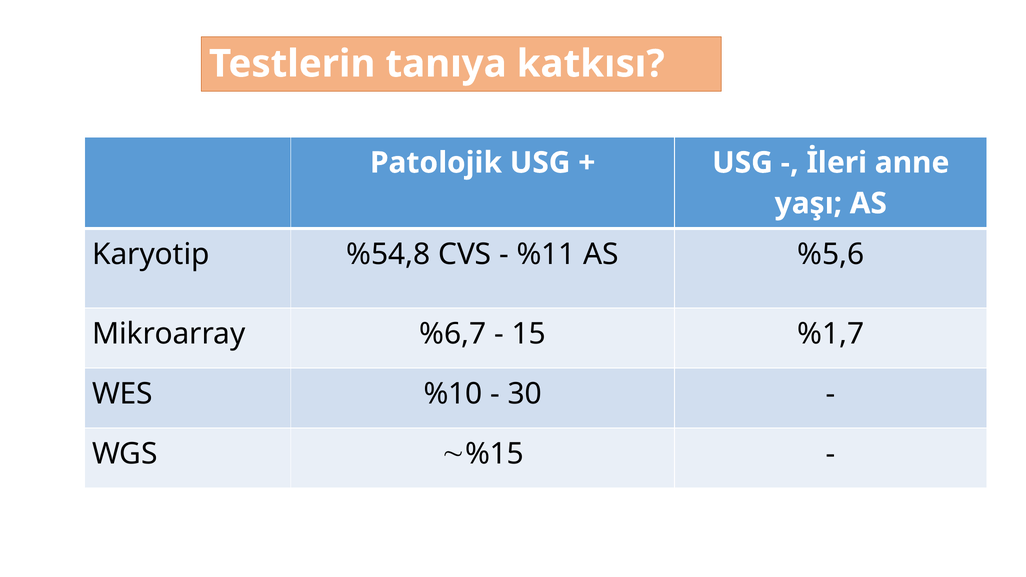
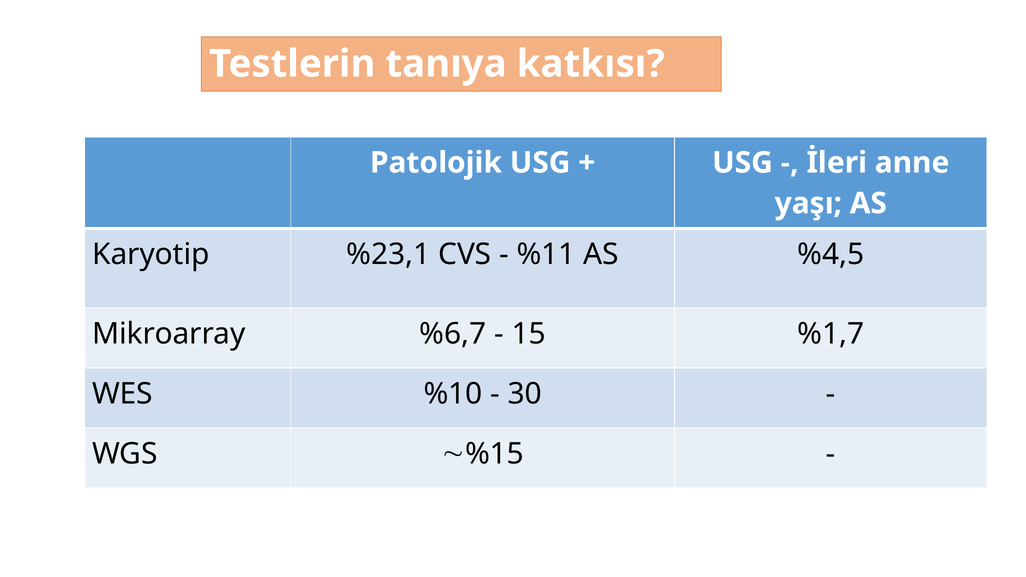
%54,8: %54,8 -> %23,1 (388, 254)
%5,6: %5,6 -> %4,5 (831, 254)
